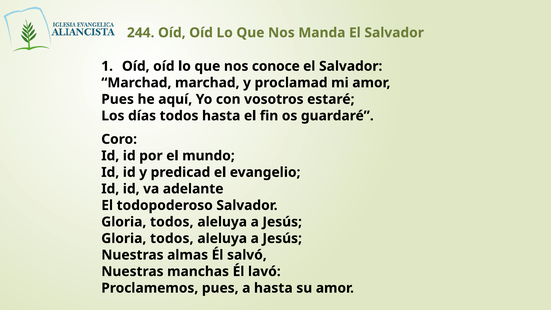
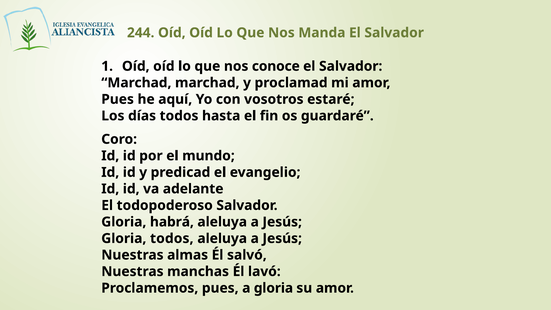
todos: todos -> habrá (172, 222)
a hasta: hasta -> gloria (273, 288)
